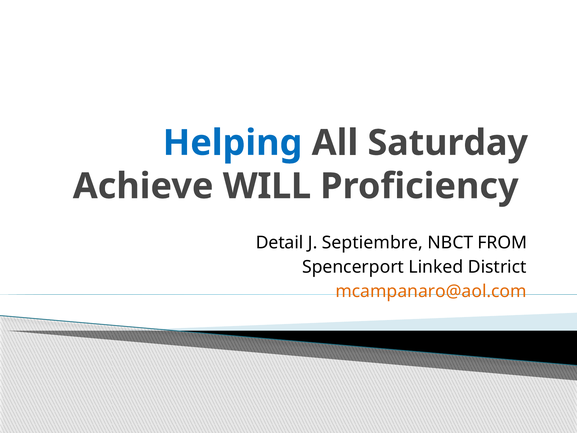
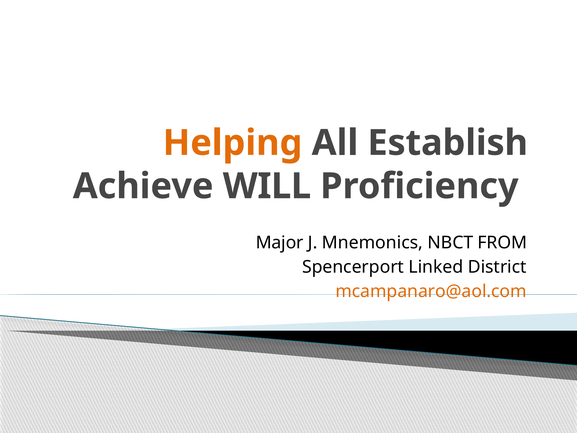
Helping colour: blue -> orange (233, 143)
Saturday: Saturday -> Establish (448, 143)
Detail: Detail -> Major (280, 243)
Septiembre: Septiembre -> Mnemonics (372, 243)
